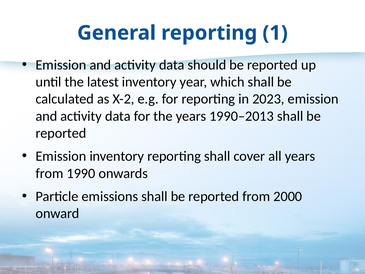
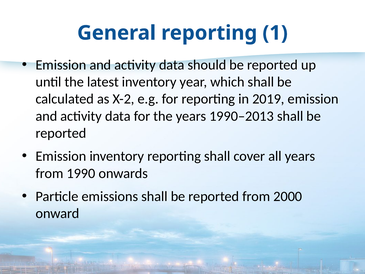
2023: 2023 -> 2019 (268, 99)
